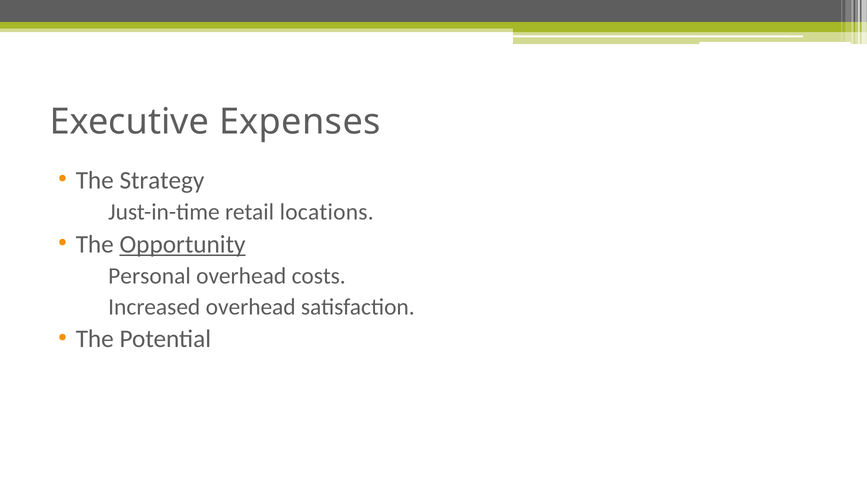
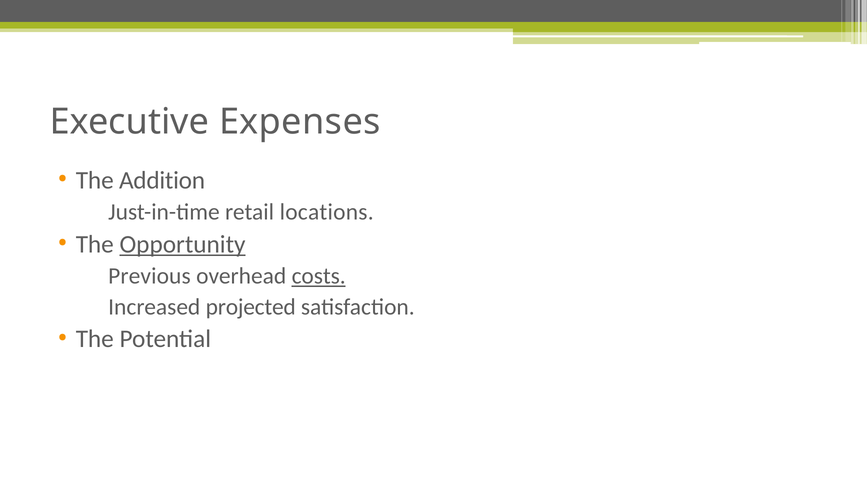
Strategy: Strategy -> Addition (162, 180)
Personal: Personal -> Previous (149, 276)
costs underline: none -> present (319, 276)
Increased overhead: overhead -> projected (251, 307)
